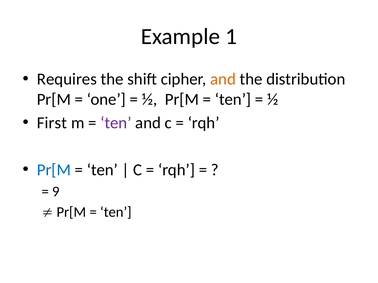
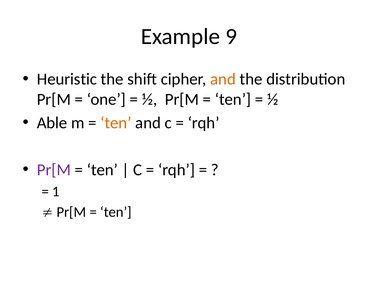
1: 1 -> 9 (231, 37)
Requires: Requires -> Heuristic (67, 79)
First: First -> Able (52, 123)
ten colour: purple -> orange (116, 123)
Pr[M colour: blue -> purple (54, 170)
9: 9 -> 1 (56, 192)
